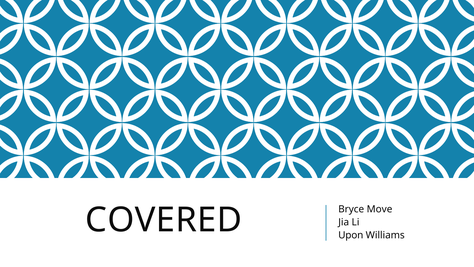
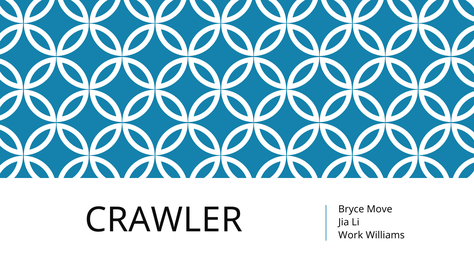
COVERED: COVERED -> CRAWLER (164, 220)
Upon: Upon -> Work (351, 235)
